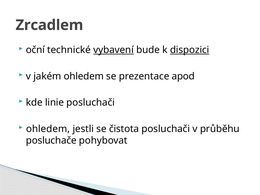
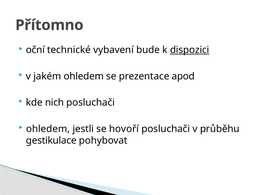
Zrcadlem: Zrcadlem -> Přítomno (49, 25)
vybavení underline: present -> none (114, 50)
linie: linie -> nich (55, 103)
čistota: čistota -> hovoří (124, 129)
posluchače: posluchače -> gestikulace (51, 141)
